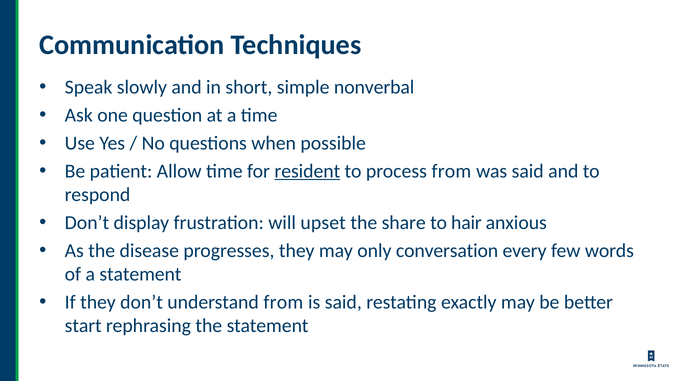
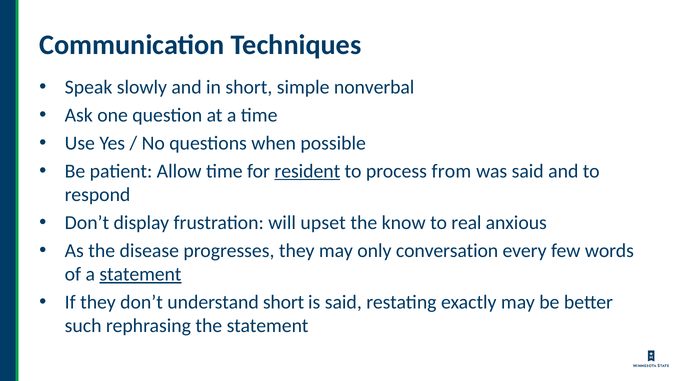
share: share -> know (404, 223)
hair: hair -> real (466, 223)
statement underline: none -> present (140, 274)
understand from: from -> short (284, 302)
start: start -> such (83, 326)
